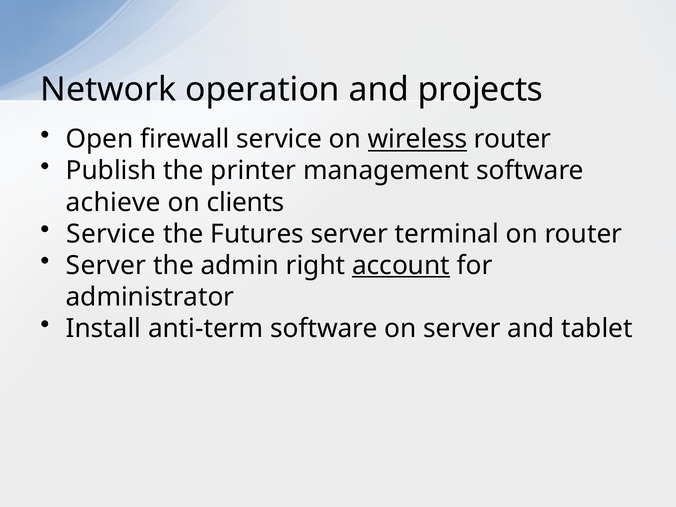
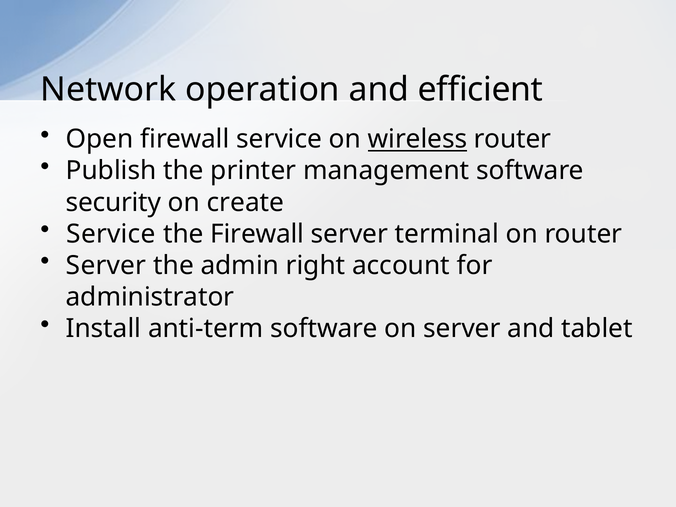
projects: projects -> efficient (480, 90)
achieve: achieve -> security (113, 202)
clients: clients -> create (245, 202)
the Futures: Futures -> Firewall (257, 234)
account underline: present -> none (401, 266)
